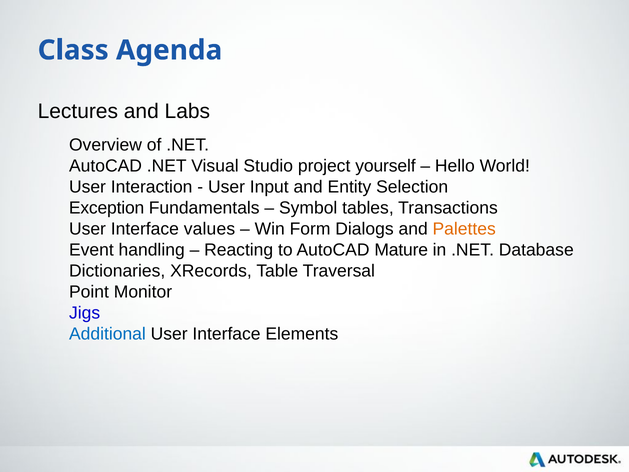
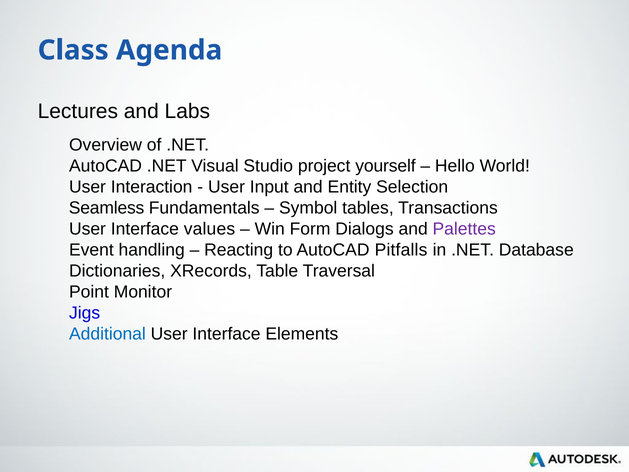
Exception: Exception -> Seamless (107, 208)
Palettes colour: orange -> purple (464, 229)
Mature: Mature -> Pitfalls (401, 250)
